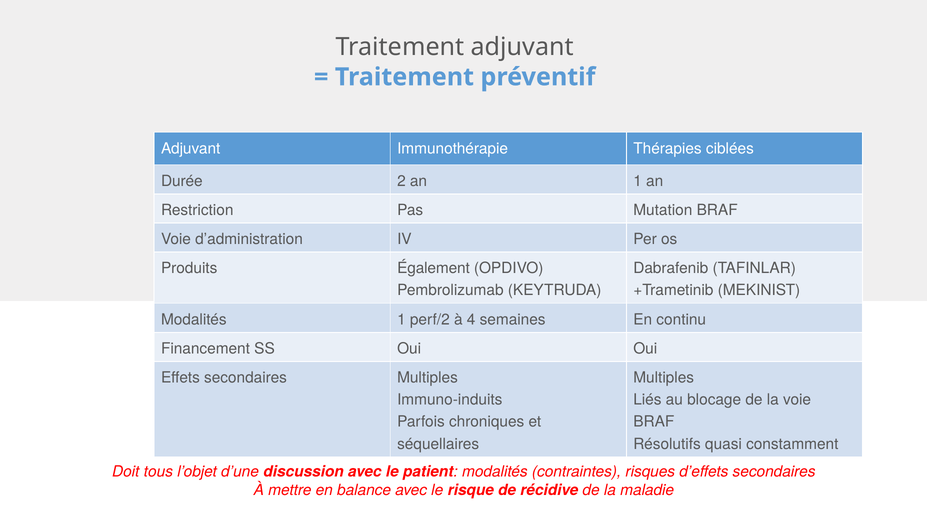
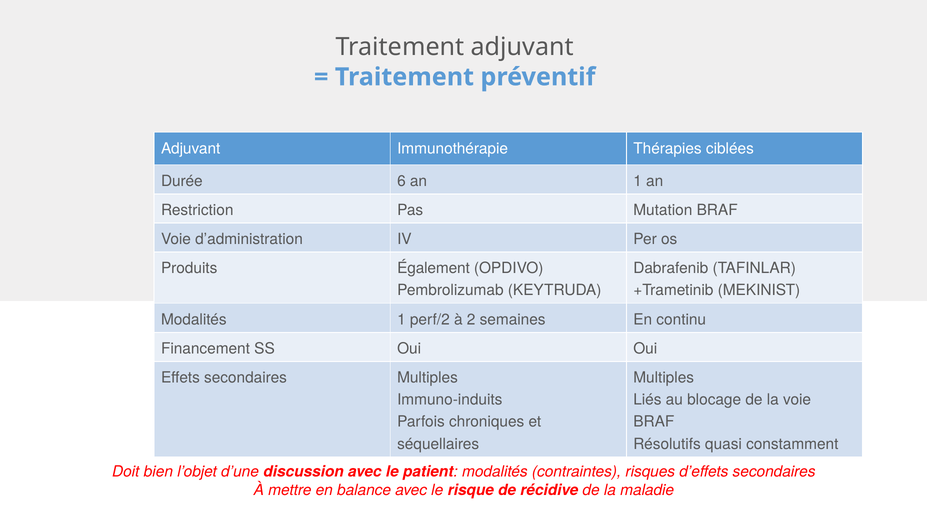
2: 2 -> 6 (401, 181)
4: 4 -> 2 (471, 320)
tous: tous -> bien (158, 472)
